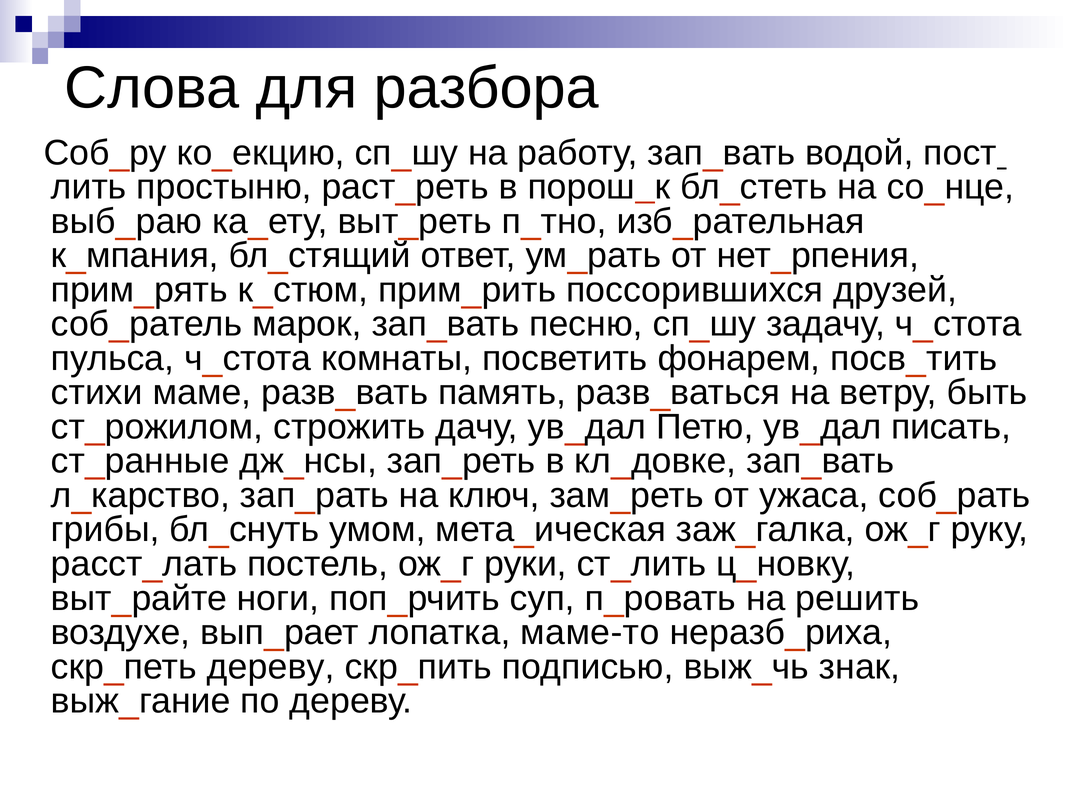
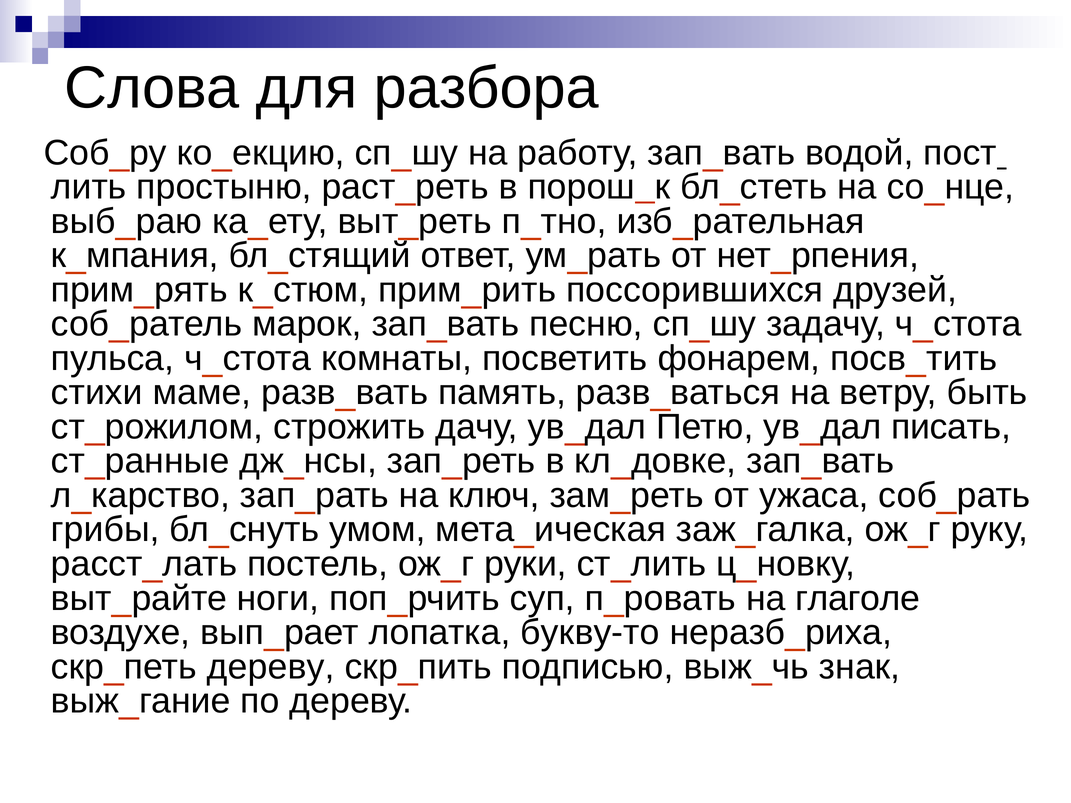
решить: решить -> глаголе (858, 598)
маме-то: маме-то -> букву-то (590, 633)
